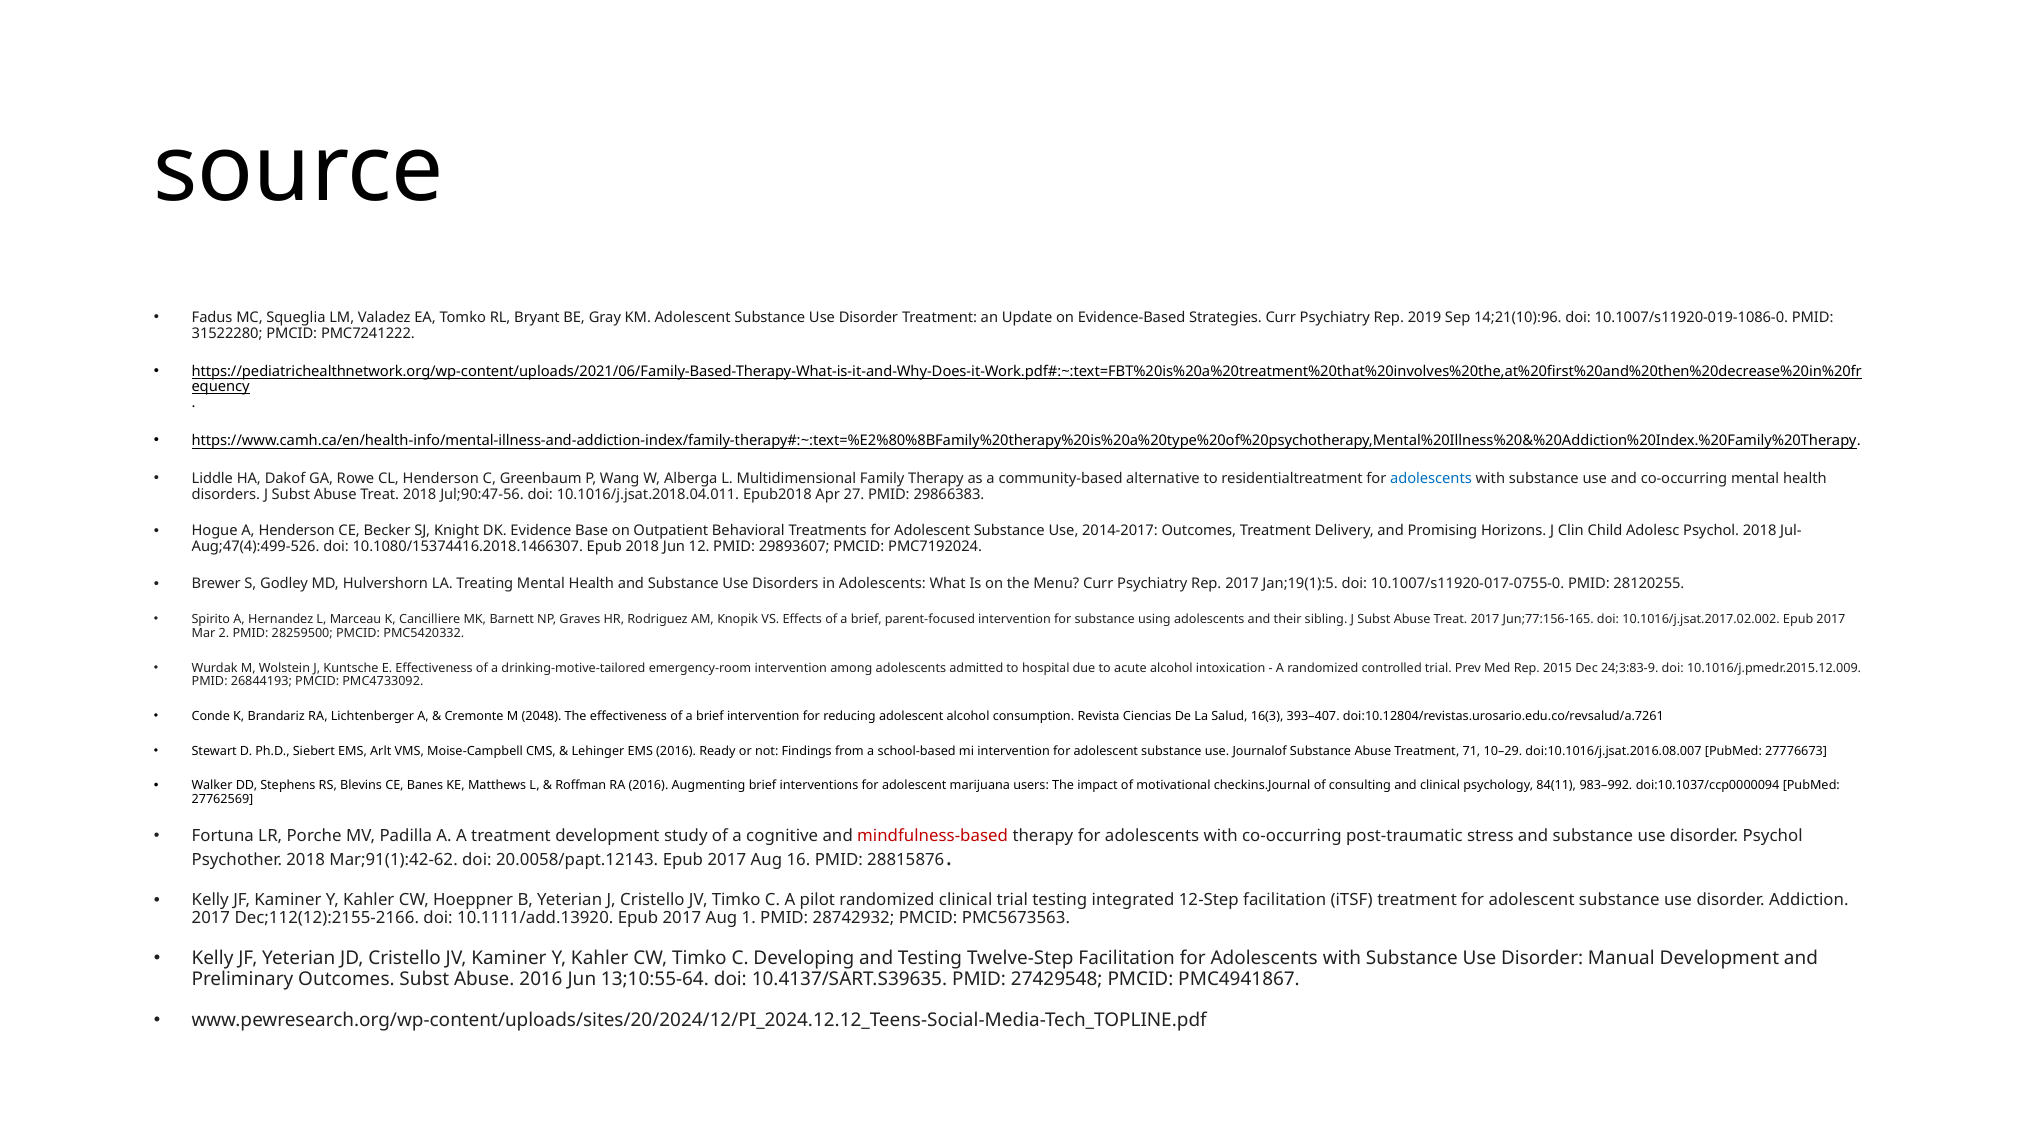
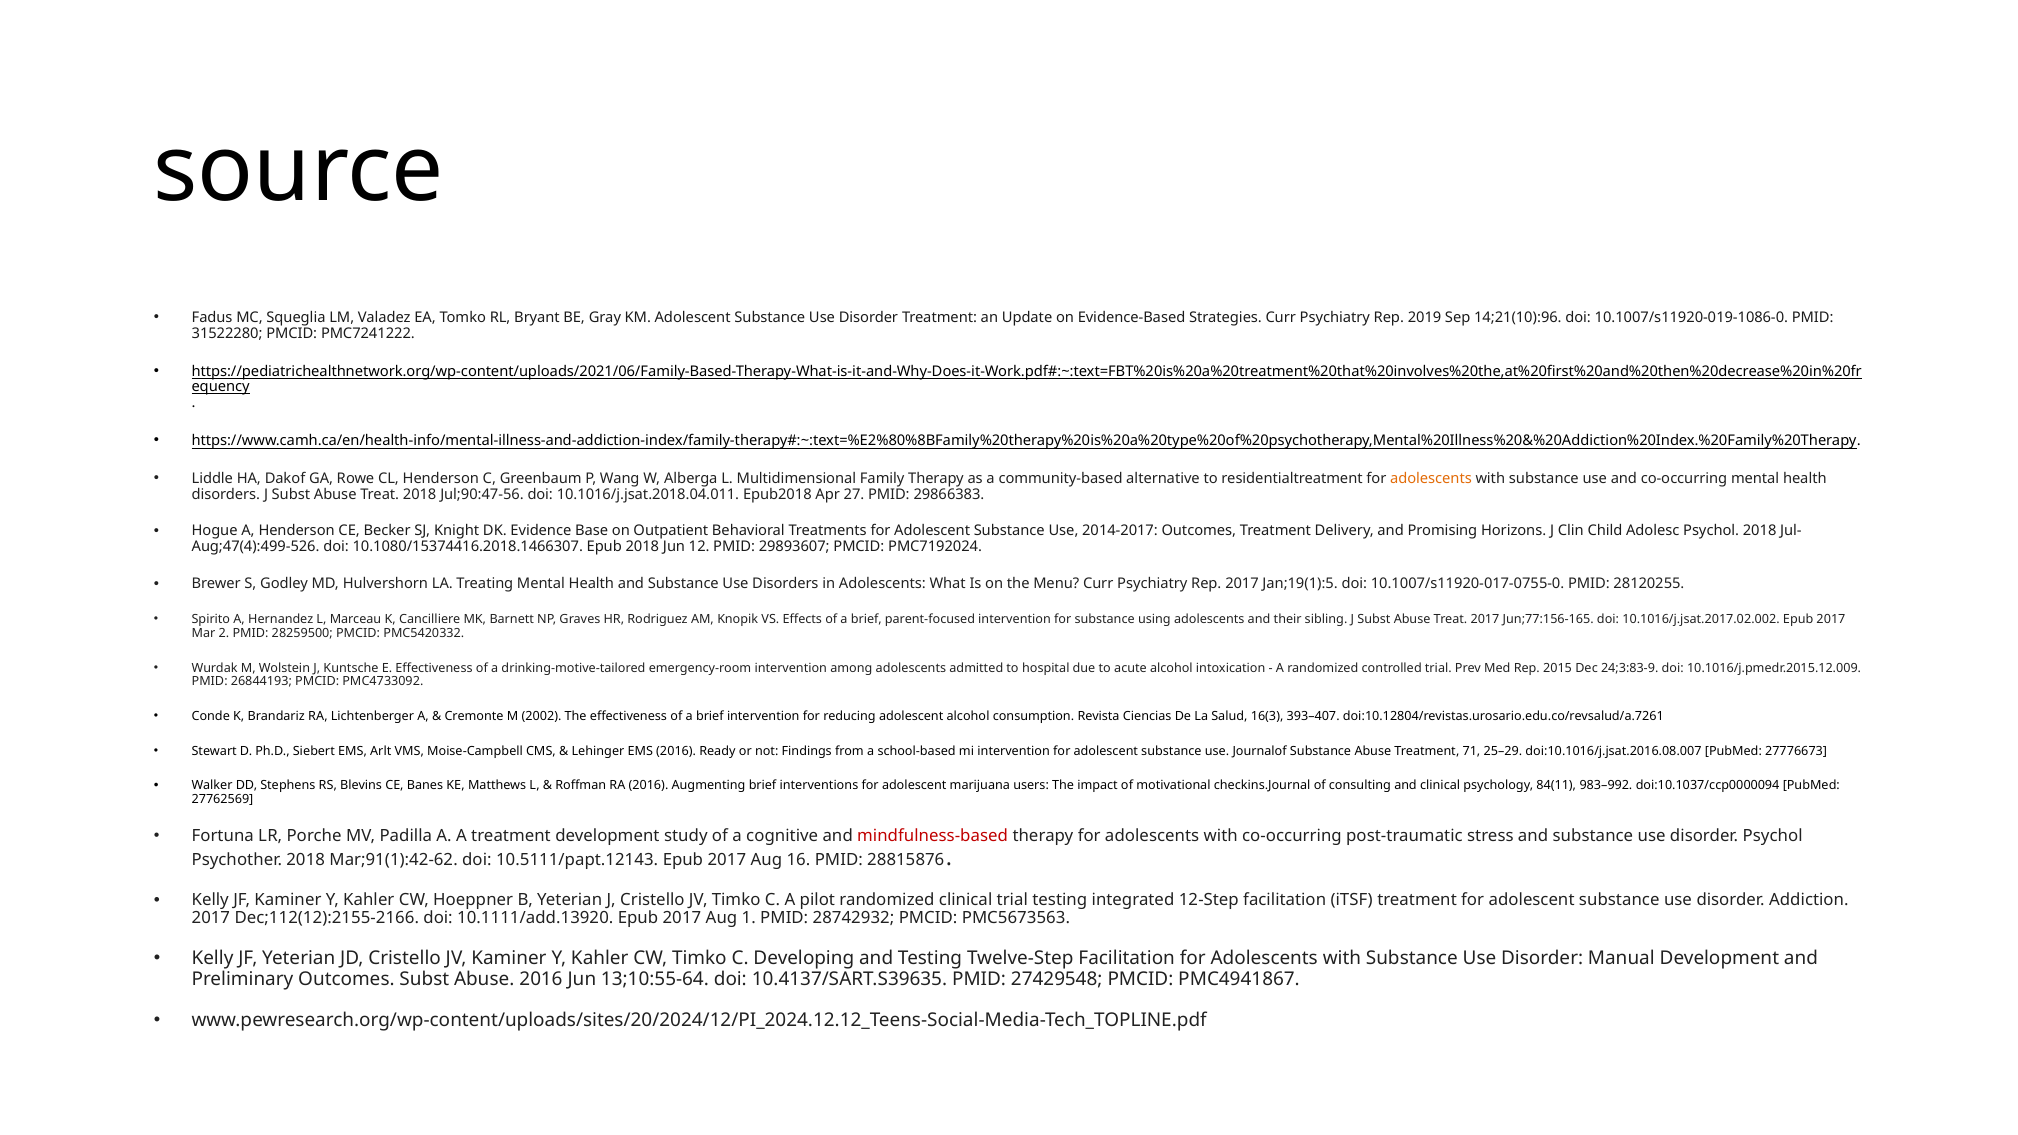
adolescents colour: blue -> orange (1431, 478)
2048: 2048 -> 2002 (542, 716)
10–29: 10–29 -> 25–29 (1503, 751)
20.0058/papt.12143: 20.0058/papt.12143 -> 10.5111/papt.12143 (577, 860)
